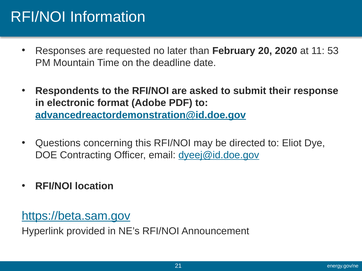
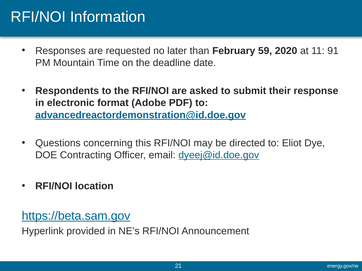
20: 20 -> 59 (265, 51)
53: 53 -> 91 (333, 51)
